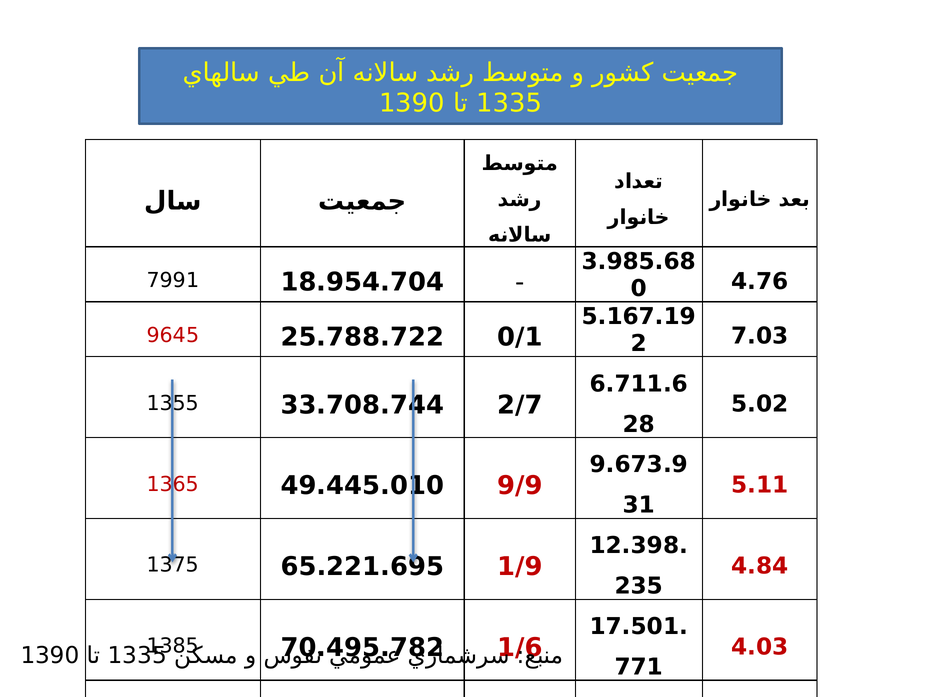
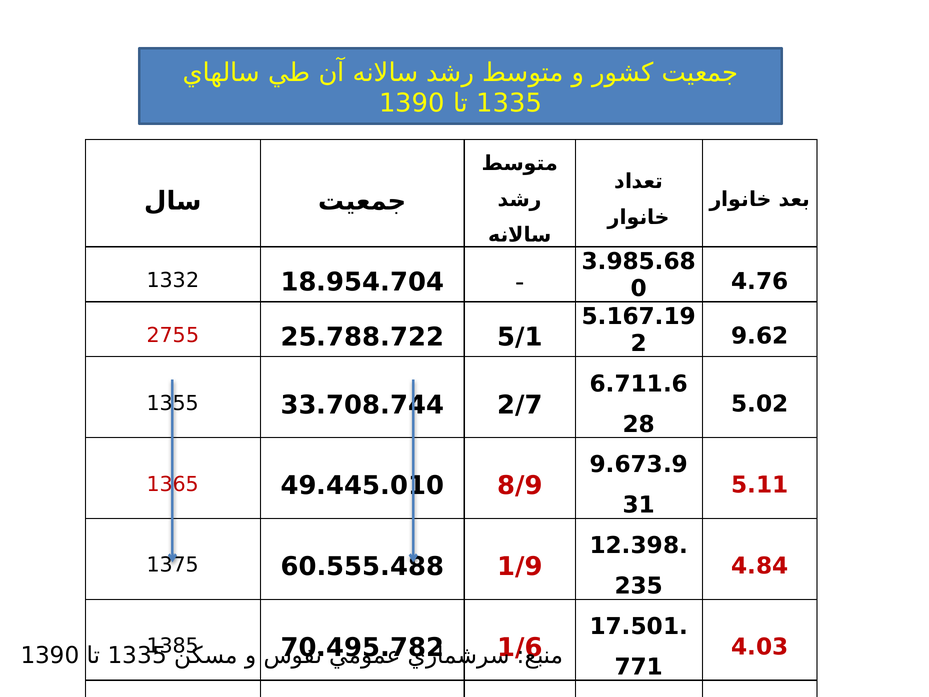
7991: 7991 -> 1332 (173, 280)
9645: 9645 -> 2755 (173, 335)
0/1: 0/1 -> 5/1 (520, 337)
7.03: 7.03 -> 9.62 (760, 336)
9/9: 9/9 -> 8/9 (520, 486)
65.221.695: 65.221.695 -> 60.555.488 (362, 567)
